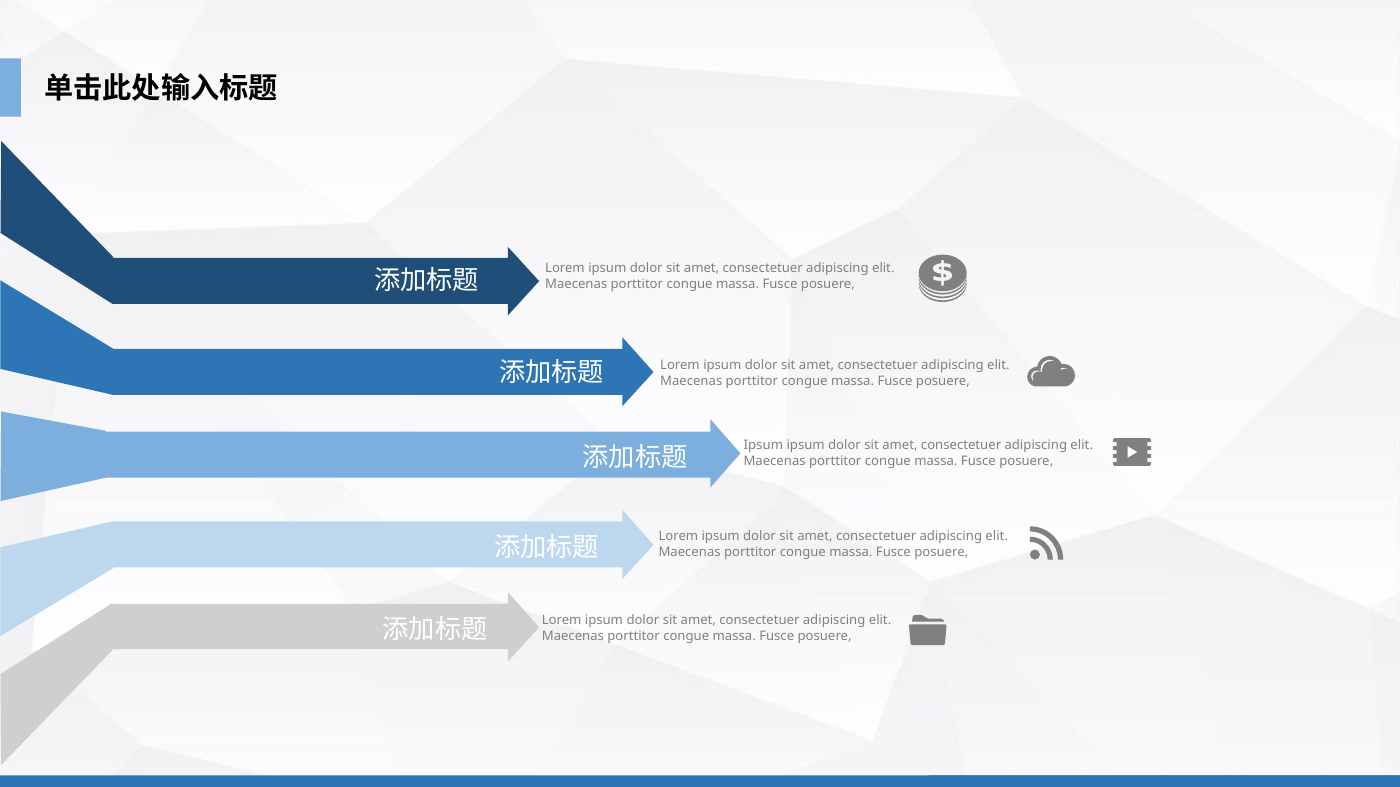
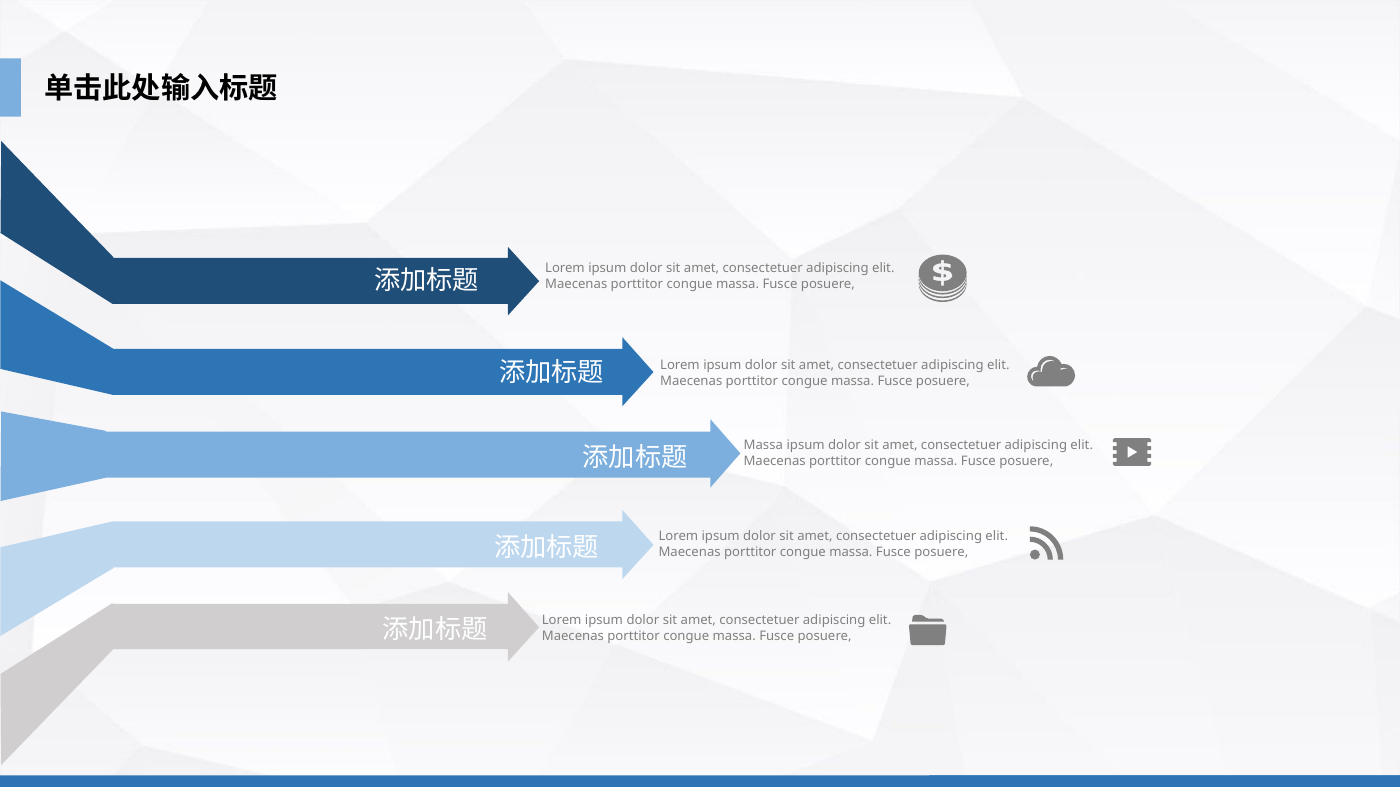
Ipsum: Ipsum -> Massa (763, 445)
